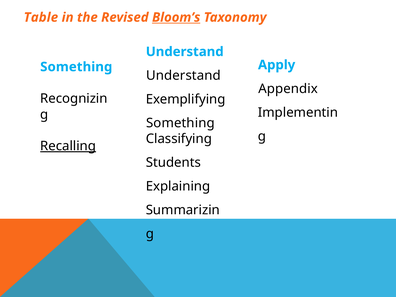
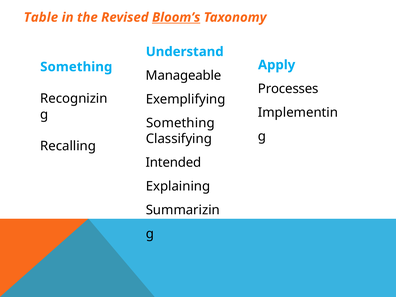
Understand: Understand -> Manageable (184, 75)
Appendix: Appendix -> Processes (288, 89)
Recalling underline: present -> none (68, 146)
Students: Students -> Intended (173, 163)
